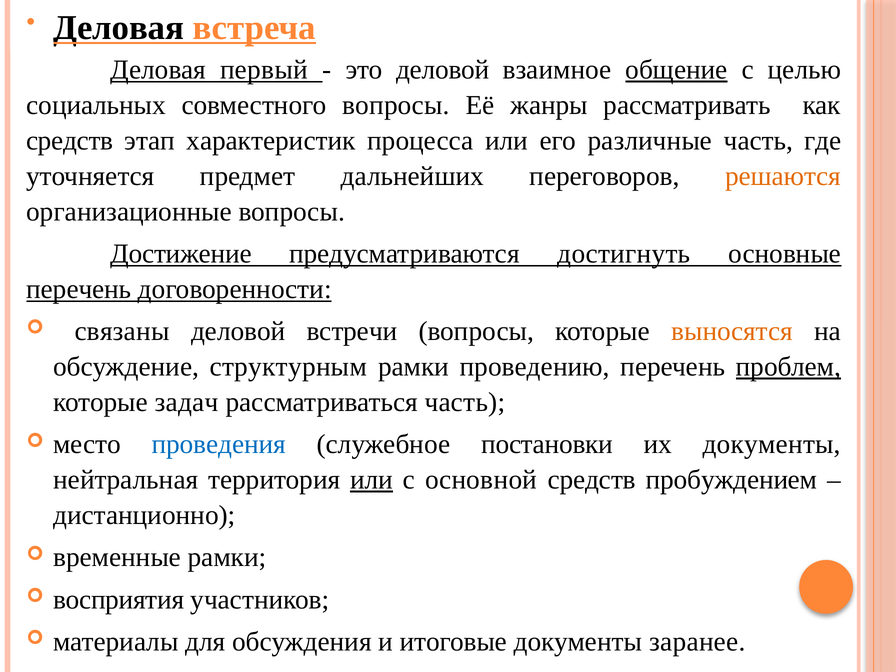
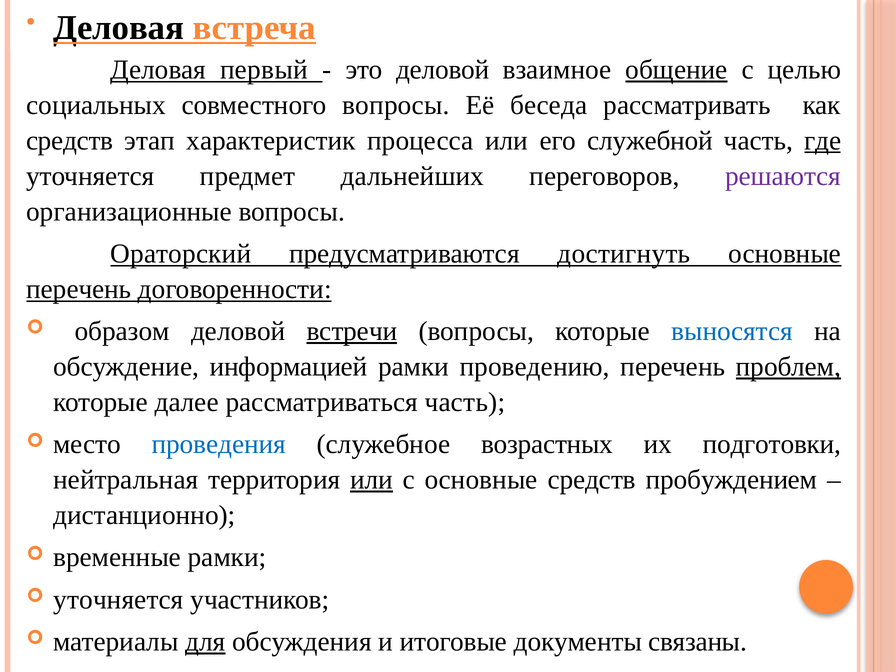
жанры: жанры -> беседа (549, 105)
различные: различные -> служебной (650, 141)
где underline: none -> present (823, 141)
решаются colour: orange -> purple (783, 176)
Достижение: Достижение -> Ораторский (181, 254)
связаны: связаны -> образом (122, 331)
встречи underline: none -> present (352, 331)
выносятся colour: orange -> blue (732, 331)
структурным: структурным -> информацией (289, 367)
задач: задач -> далее (187, 402)
постановки: постановки -> возрастных (547, 444)
их документы: документы -> подготовки (772, 444)
с основной: основной -> основные (481, 480)
восприятия: восприятия -> уточняется (118, 600)
для underline: none -> present (205, 642)
заранее: заранее -> связаны (698, 642)
